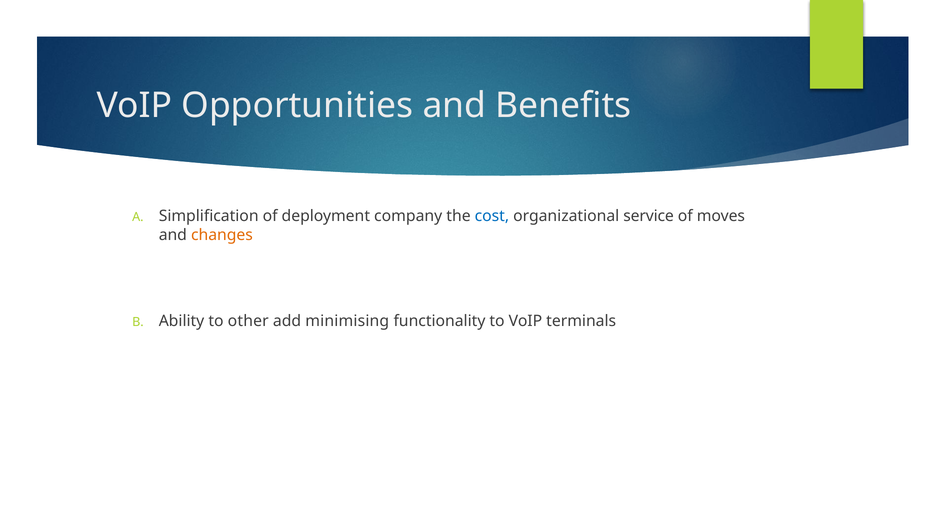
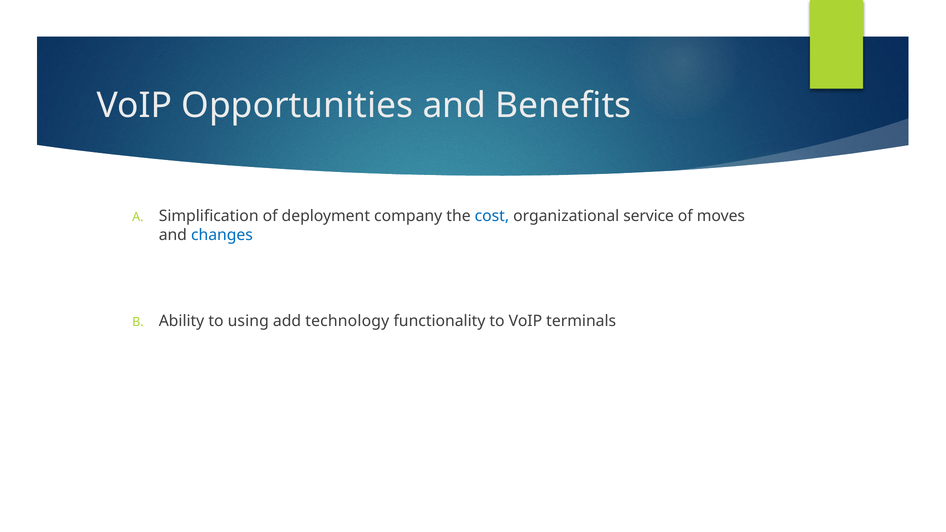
changes colour: orange -> blue (222, 235)
other: other -> using (248, 321)
minimising: minimising -> technology (347, 321)
